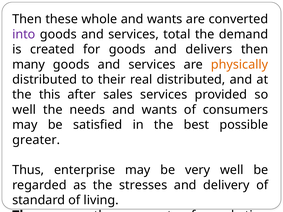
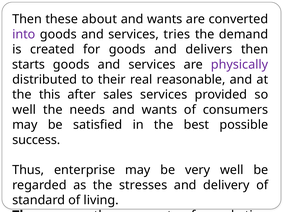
whole: whole -> about (99, 19)
total: total -> tries (177, 34)
many: many -> starts (29, 65)
physically colour: orange -> purple (240, 65)
real distributed: distributed -> reasonable (191, 80)
greater: greater -> success (36, 140)
